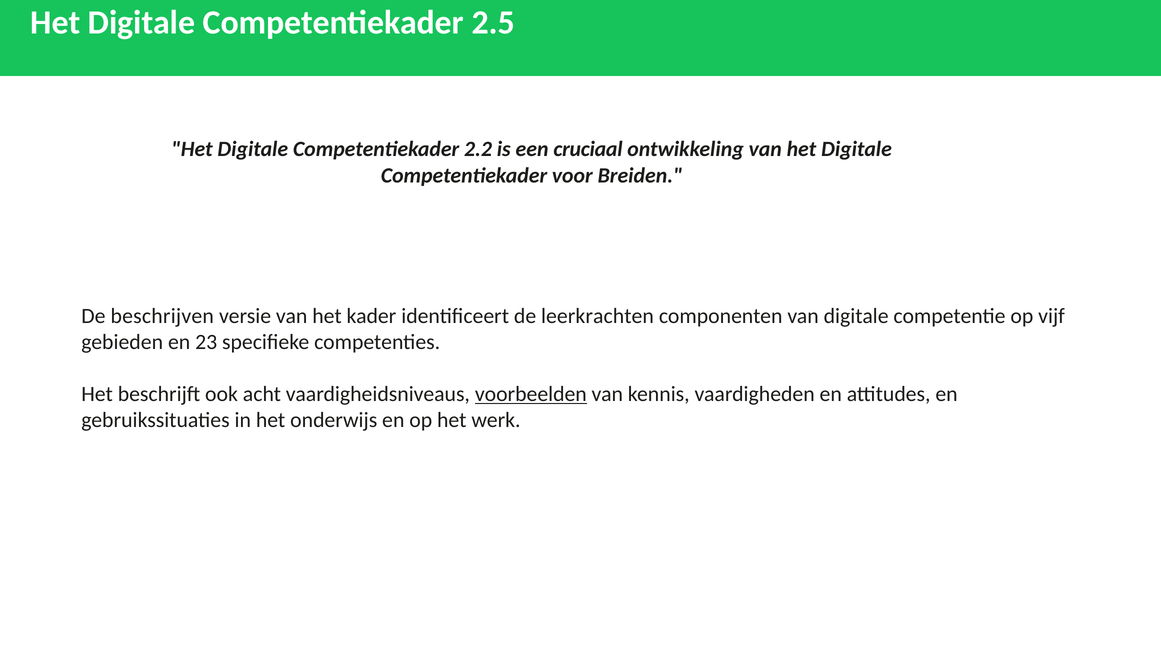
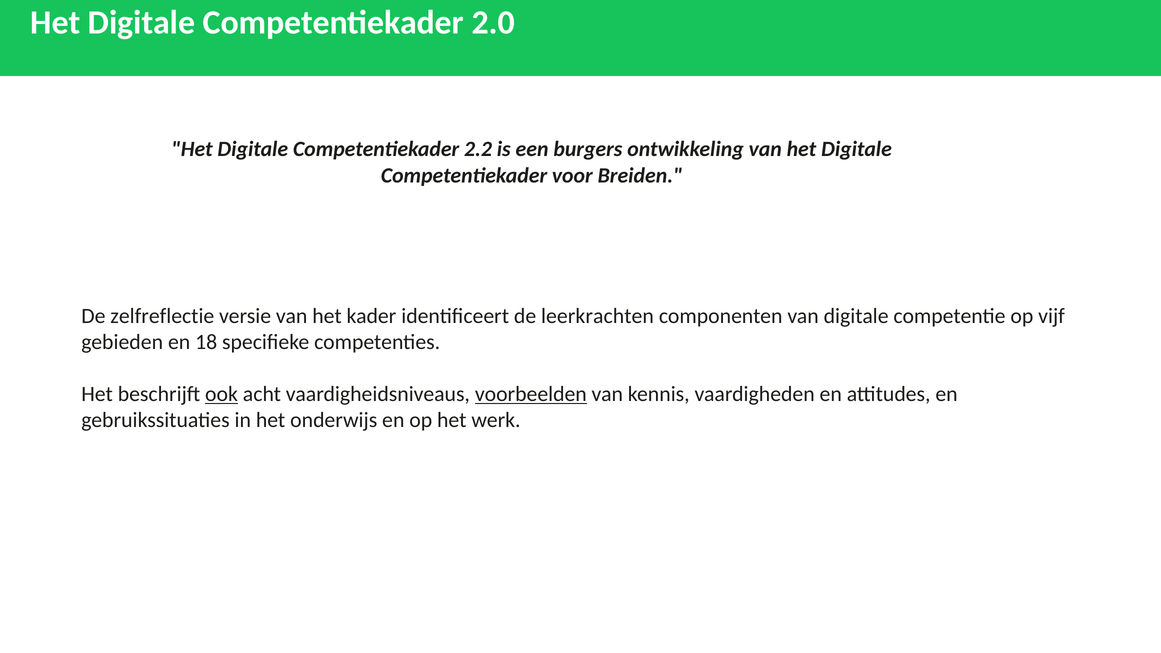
2.5: 2.5 -> 2.0 (493, 22)
cruciaal: cruciaal -> burgers (588, 149)
beschrijven: beschrijven -> zelfreflectie (162, 316)
23: 23 -> 18 (206, 342)
ook underline: none -> present (222, 394)
